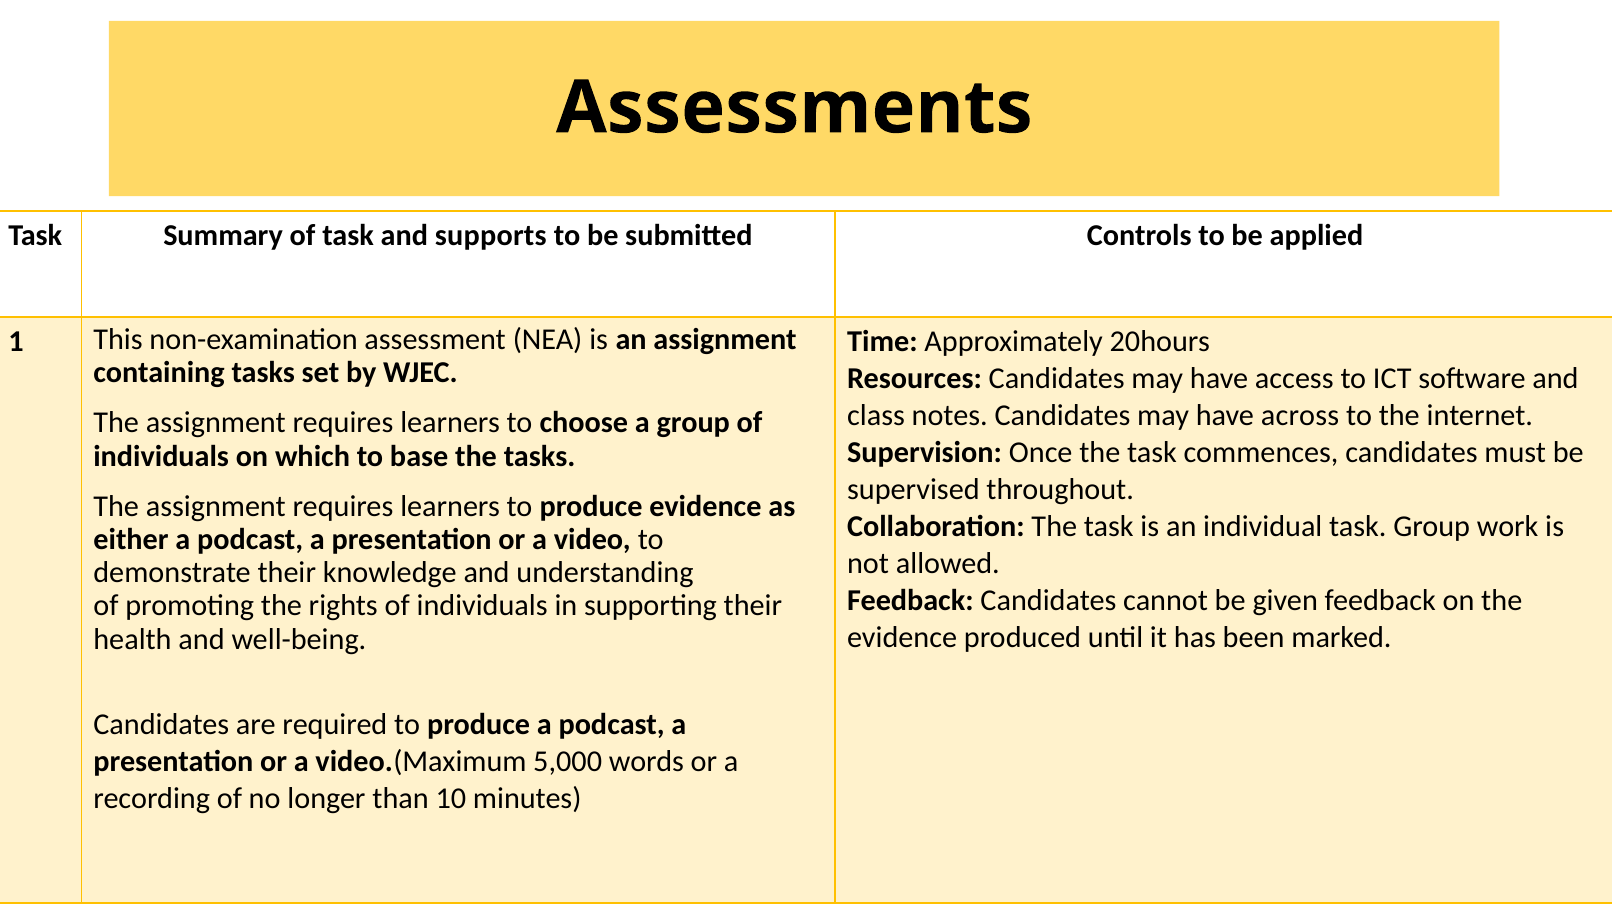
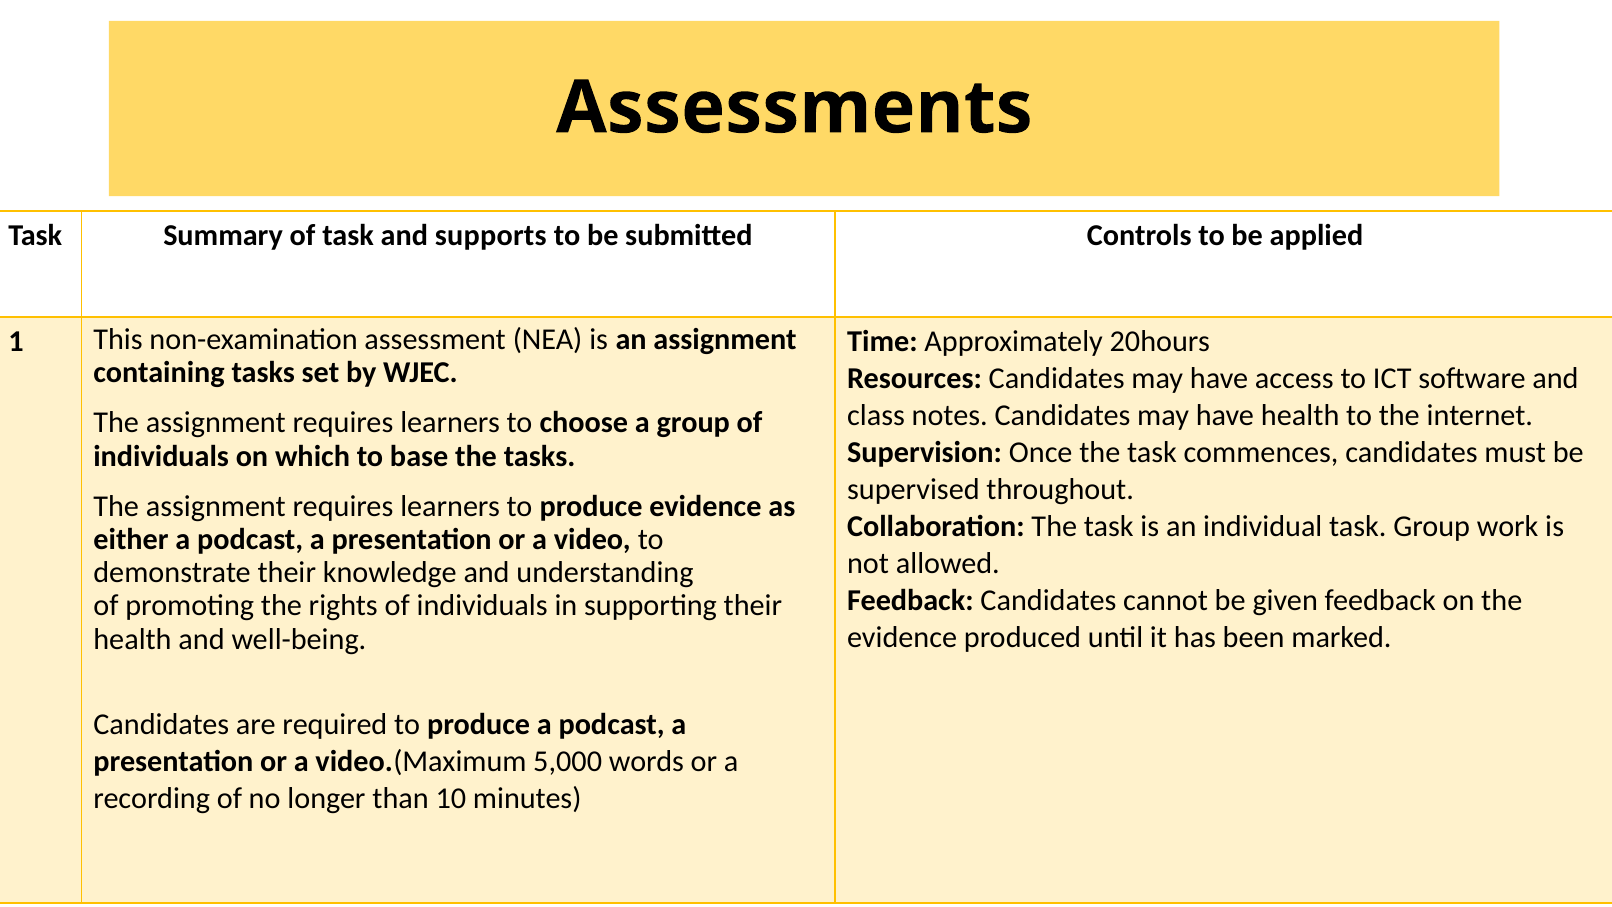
have across: across -> health (1300, 416)
